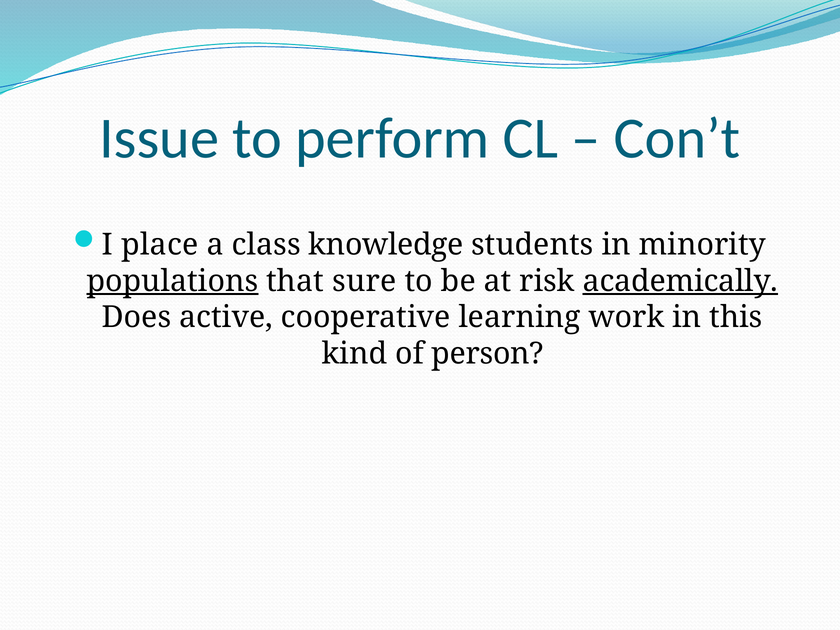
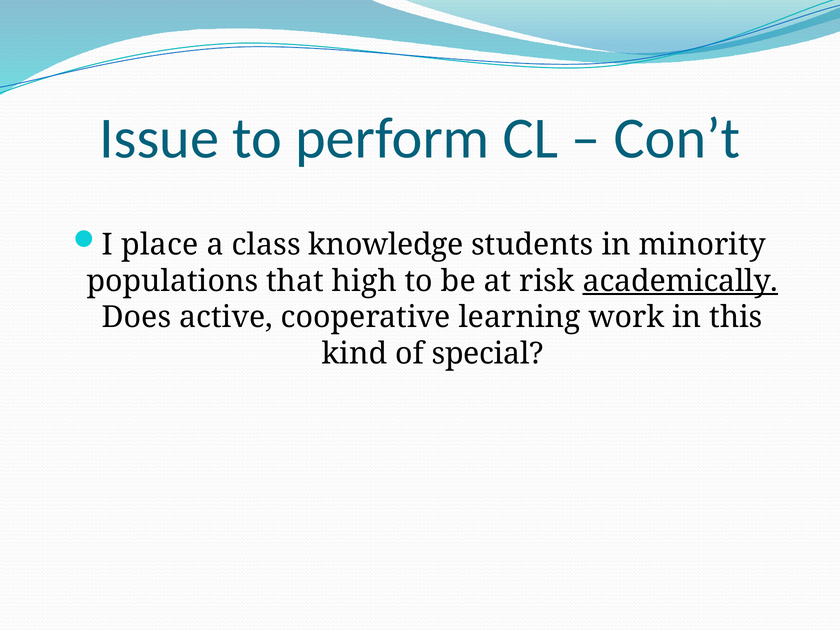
populations underline: present -> none (172, 281)
sure: sure -> high (364, 281)
person: person -> special (488, 354)
